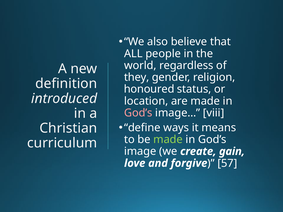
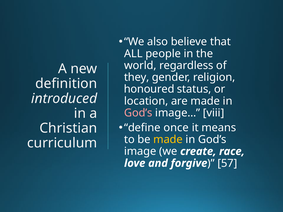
ways: ways -> once (176, 128)
made colour: light green -> yellow (168, 140)
gain: gain -> race (232, 152)
